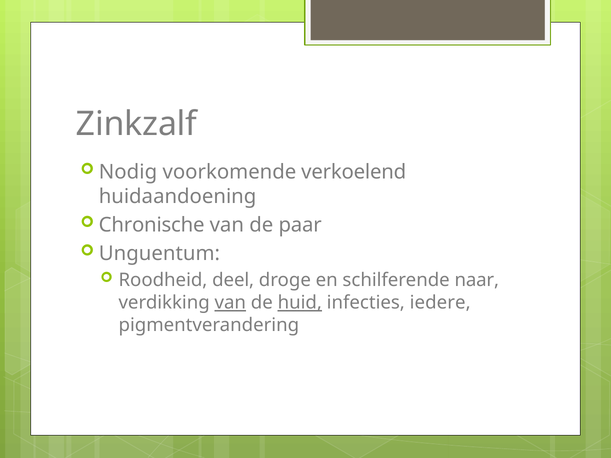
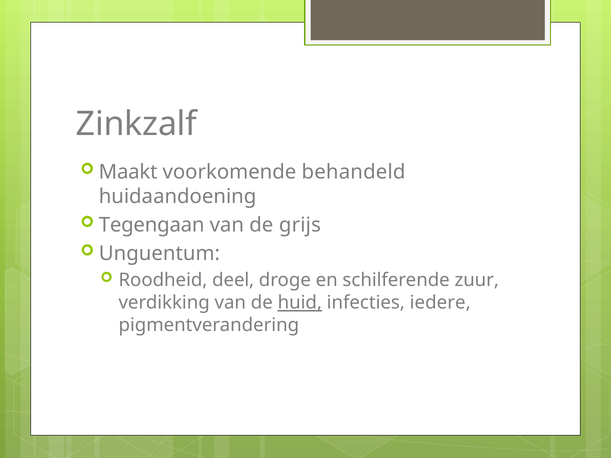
Nodig: Nodig -> Maakt (128, 172)
verkoelend: verkoelend -> behandeld (354, 172)
Chronische: Chronische -> Tegengaan (152, 225)
paar: paar -> grijs (300, 225)
naar: naar -> zuur (477, 280)
van underline: present -> none (230, 303)
